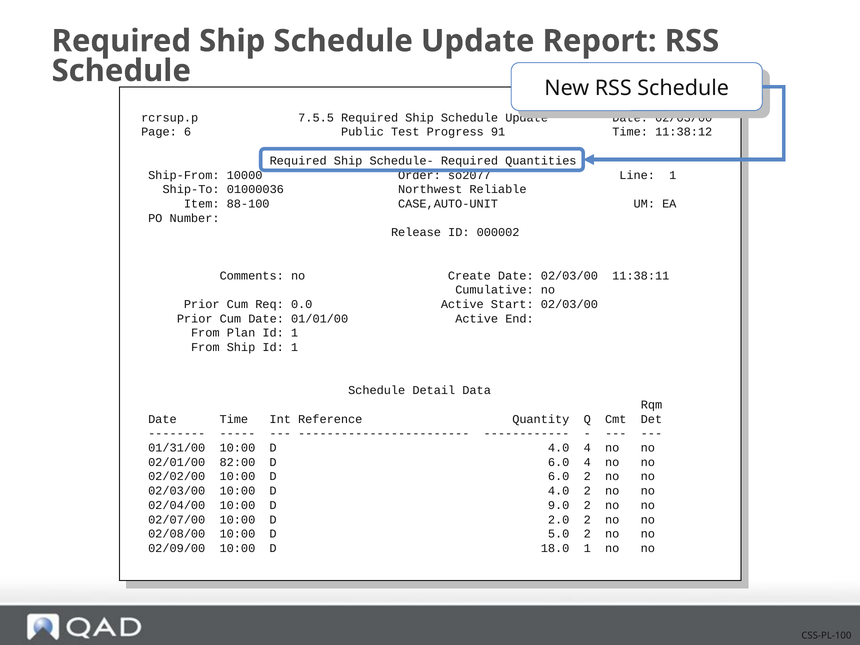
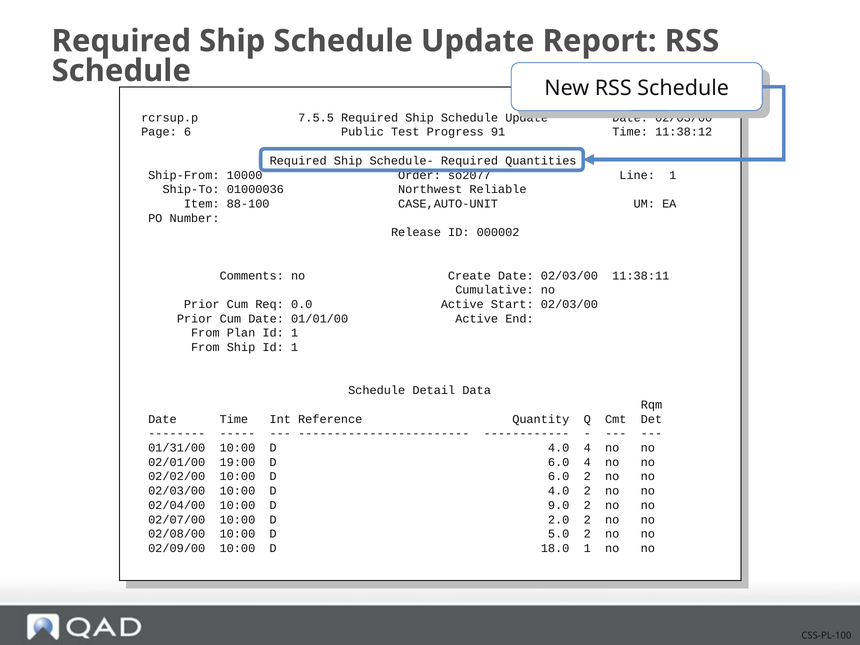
82:00: 82:00 -> 19:00 (237, 462)
